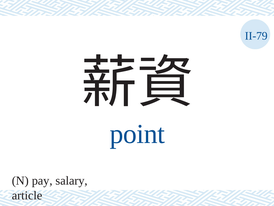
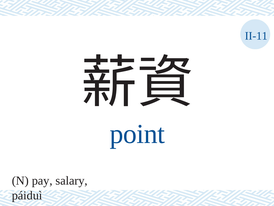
II-79: II-79 -> II-11 (256, 36)
article: article -> páiduì (27, 195)
